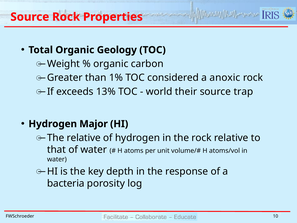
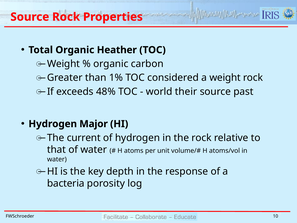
Geology: Geology -> Heather (117, 50)
a anoxic: anoxic -> weight (225, 78)
13%: 13% -> 48% (106, 91)
trap: trap -> past (243, 91)
The relative: relative -> current (84, 138)
